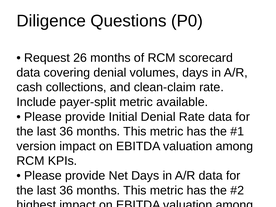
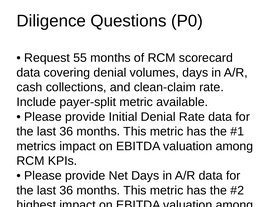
26: 26 -> 55 (80, 58)
version: version -> metrics (36, 146)
